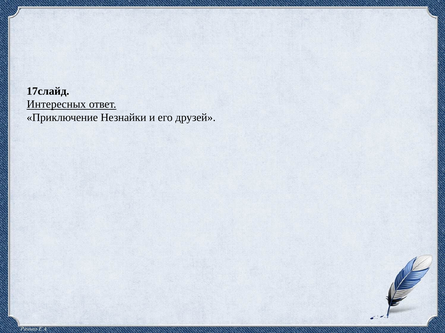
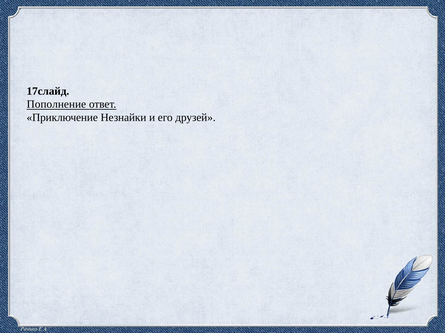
Интересных: Интересных -> Пополнение (56, 105)
